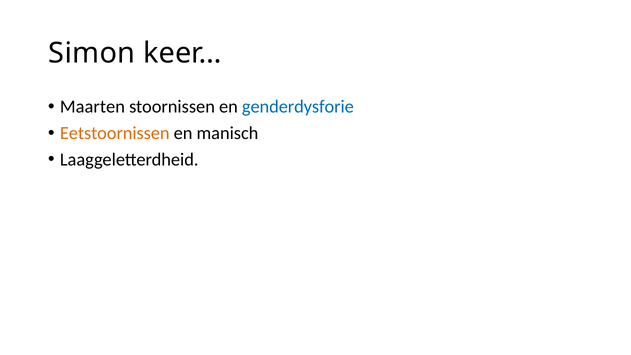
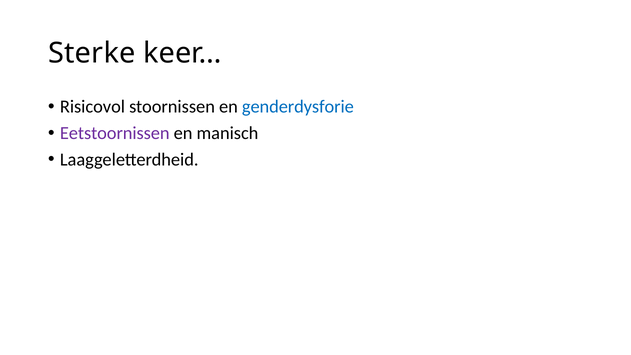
Simon: Simon -> Sterke (92, 53)
Maarten: Maarten -> Risicovol (92, 107)
Eetstoornissen colour: orange -> purple (115, 133)
